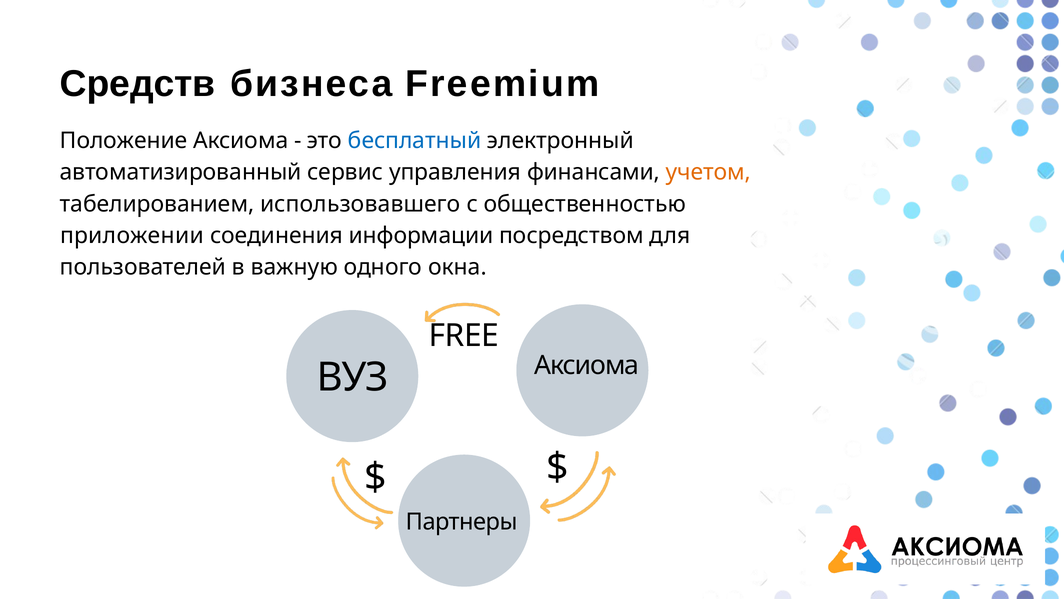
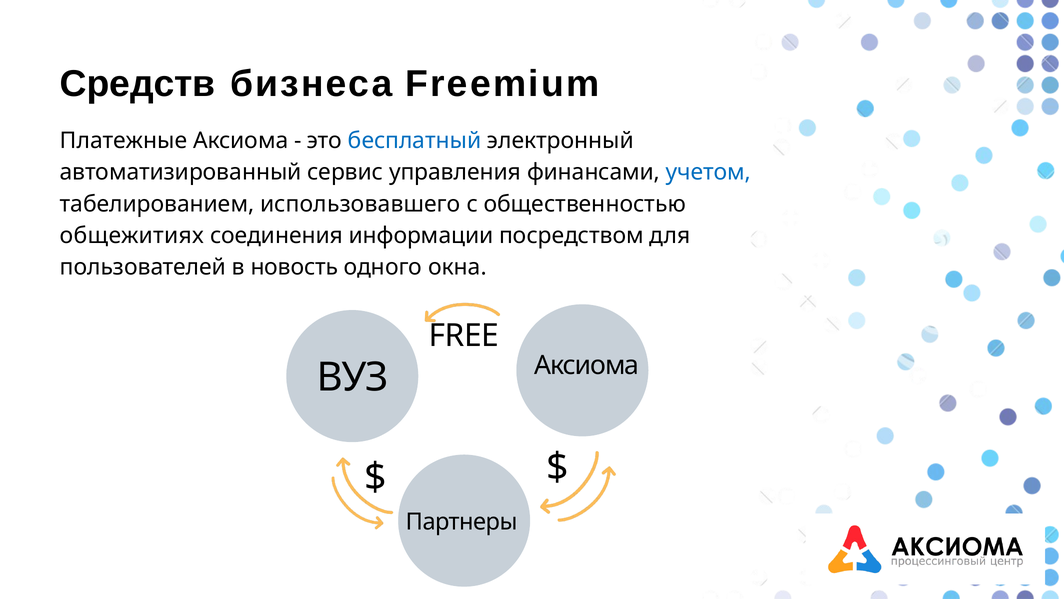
Положение: Положение -> Платежные (124, 141)
учетом colour: orange -> blue (708, 172)
приложении: приложении -> общежитиях (132, 235)
важную: важную -> новость (294, 267)
